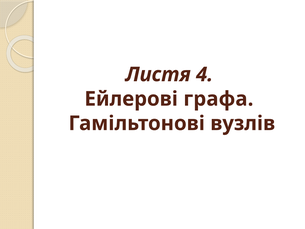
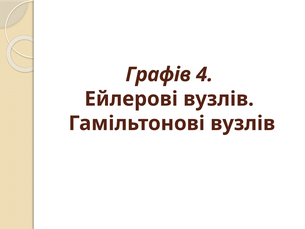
Листя: Листя -> Графів (158, 74)
Ейлерові графа: графа -> вузлів (219, 99)
